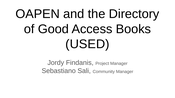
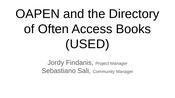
Good: Good -> Often (53, 29)
